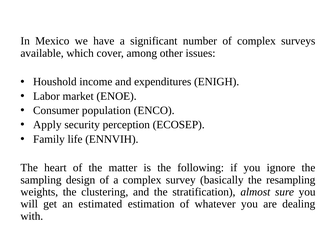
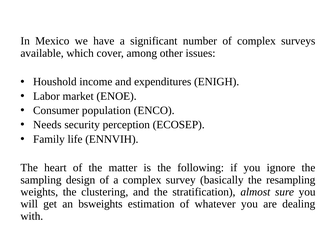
Apply: Apply -> Needs (47, 125)
estimated: estimated -> bsweights (100, 204)
